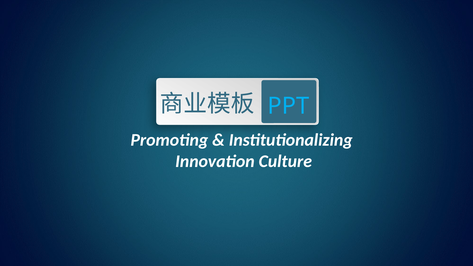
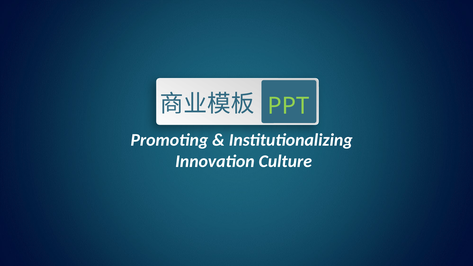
PPT colour: light blue -> light green (288, 106)
